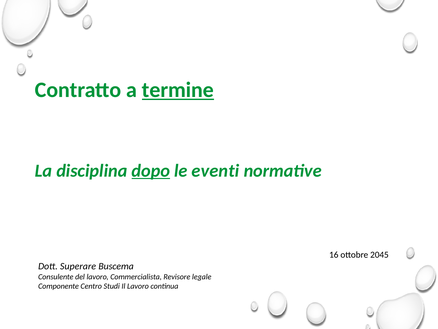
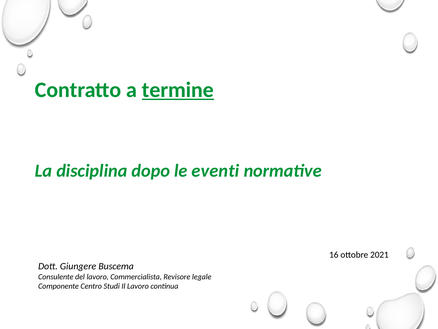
dopo underline: present -> none (151, 170)
2045: 2045 -> 2021 (379, 255)
Superare: Superare -> Giungere (78, 266)
